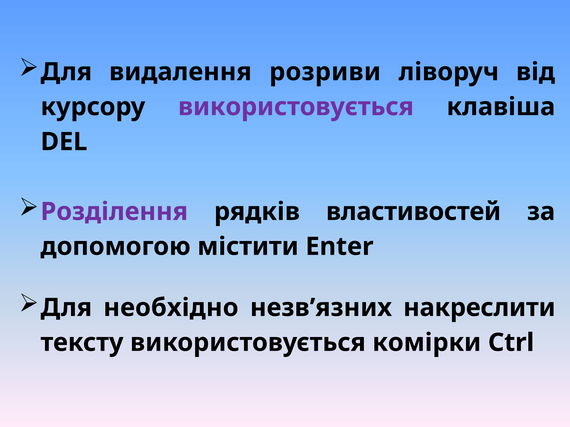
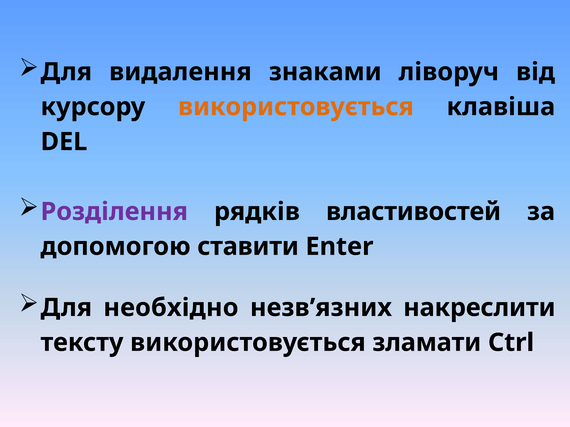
розриви: розриви -> знаками (325, 72)
використовується colour: purple -> orange (296, 107)
містити: містити -> ставити (248, 247)
комірки: комірки -> зламати (427, 343)
